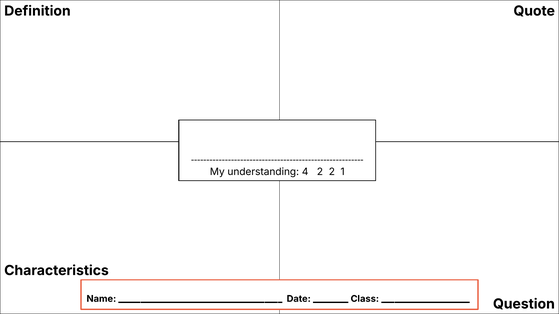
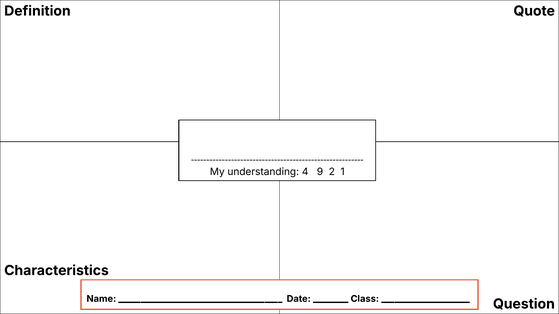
4 2: 2 -> 9 (320, 172)
